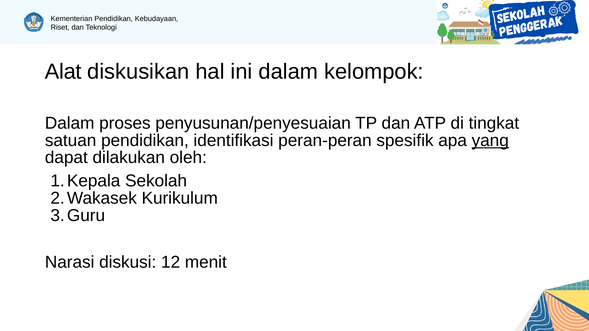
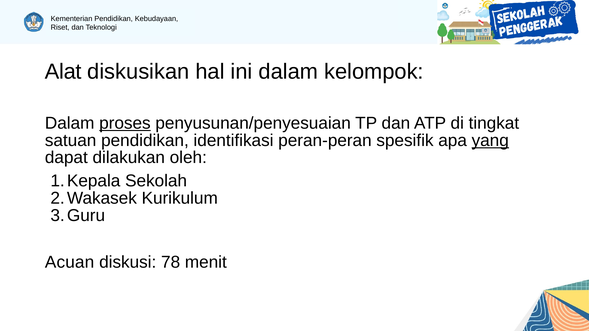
proses underline: none -> present (125, 123)
Narasi: Narasi -> Acuan (70, 262)
12: 12 -> 78 (171, 262)
